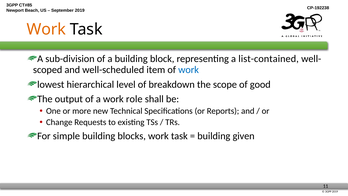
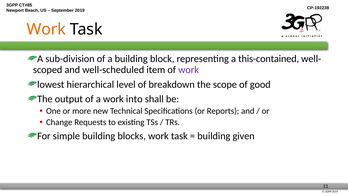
list-contained: list-contained -> this-contained (269, 59)
work colour: blue -> purple (189, 70)
role: role -> into (134, 99)
